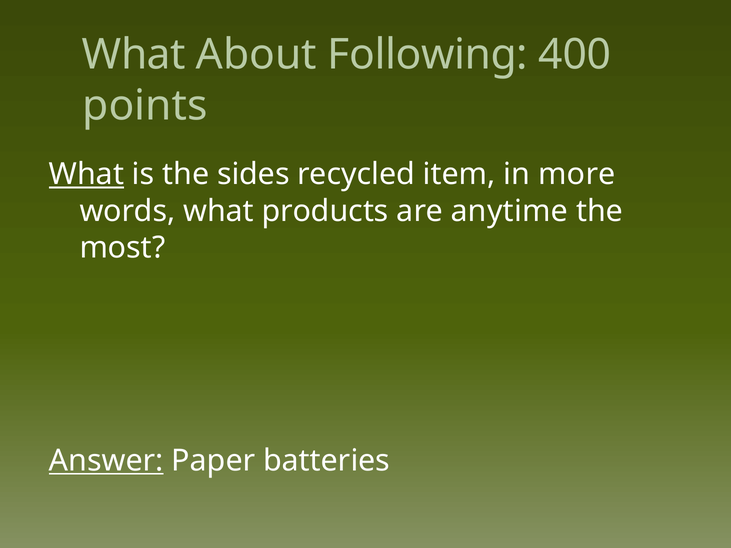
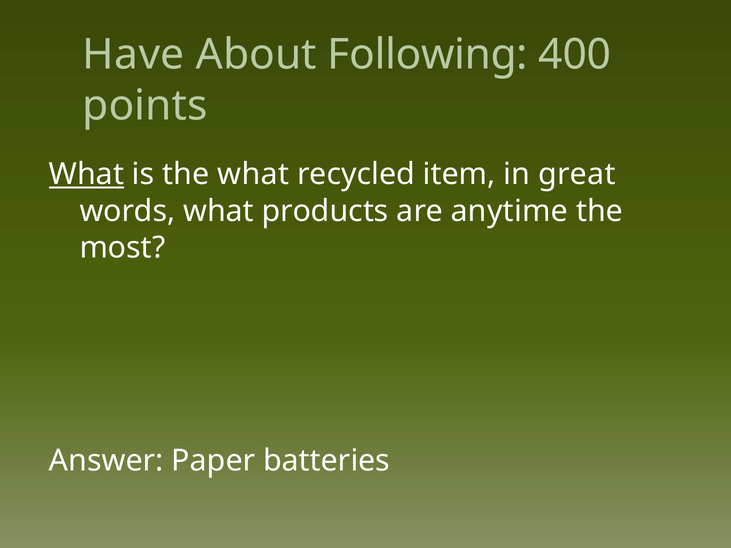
What: What -> Have (133, 55)
the sides: sides -> what (253, 175)
more: more -> great (577, 175)
Answer underline: present -> none (106, 461)
